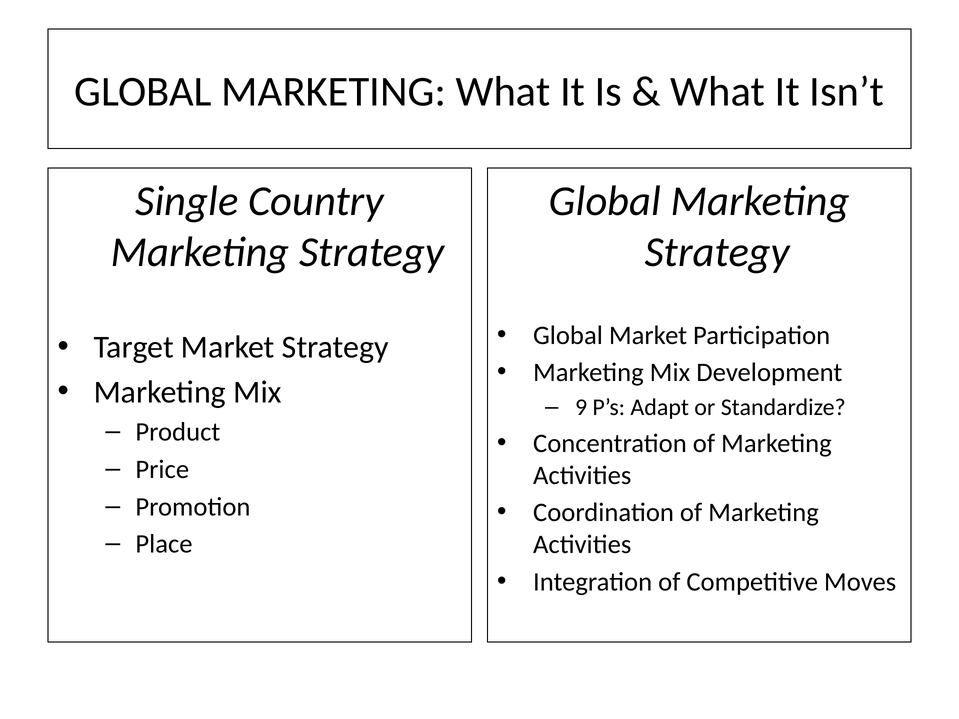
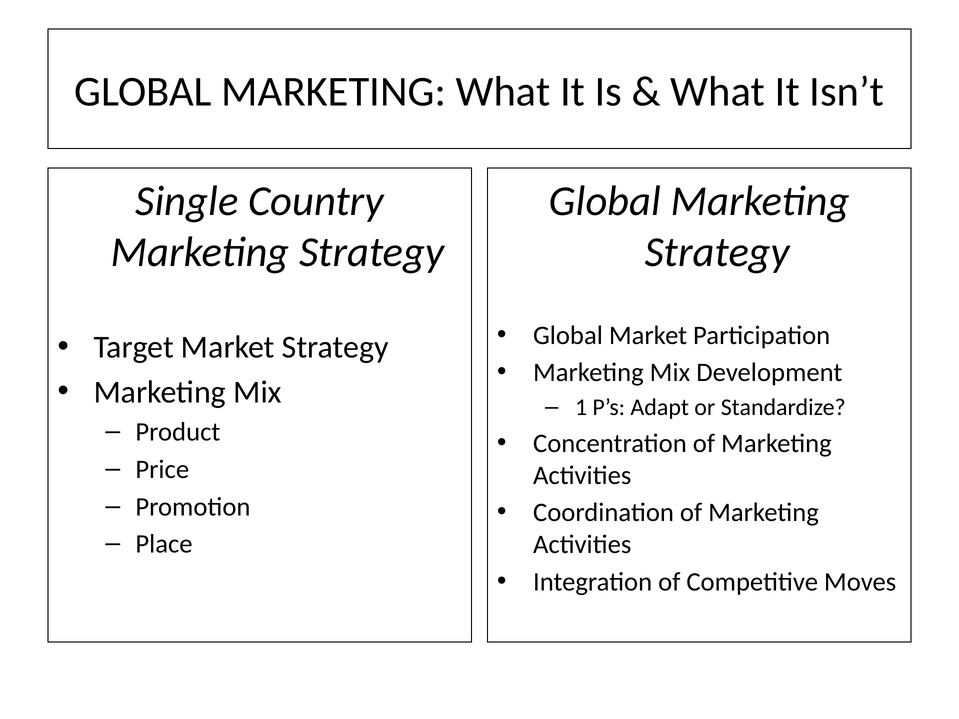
9: 9 -> 1 (581, 408)
